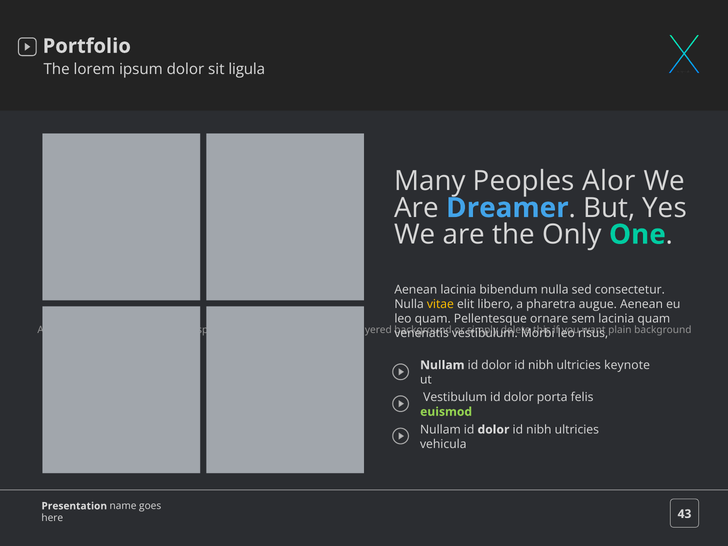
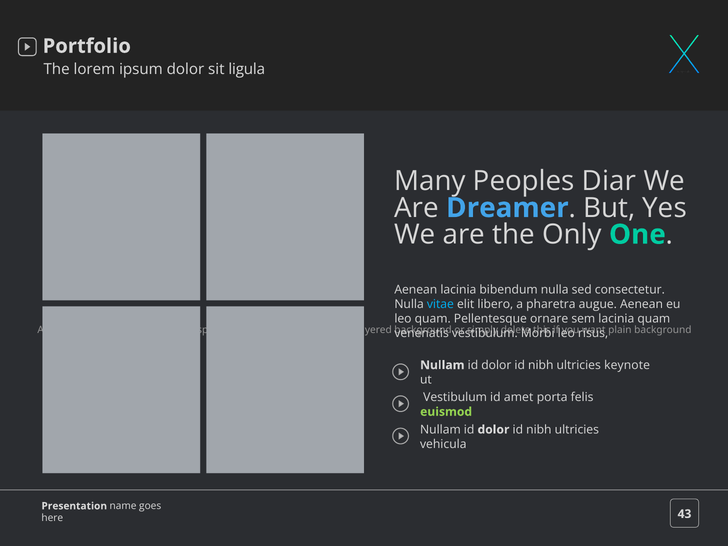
Alor: Alor -> Diar (609, 181)
vitae colour: yellow -> light blue (440, 304)
Vestibulum id dolor: dolor -> amet (519, 397)
